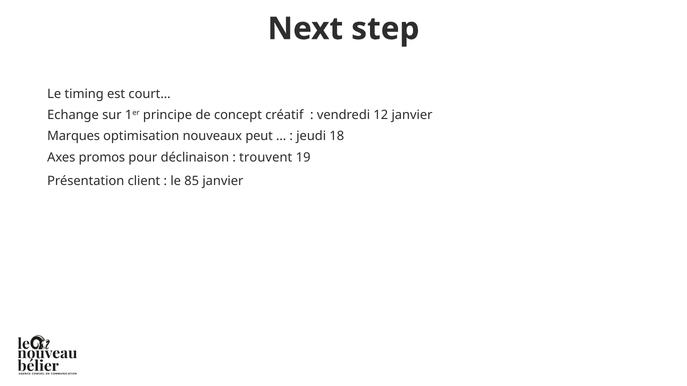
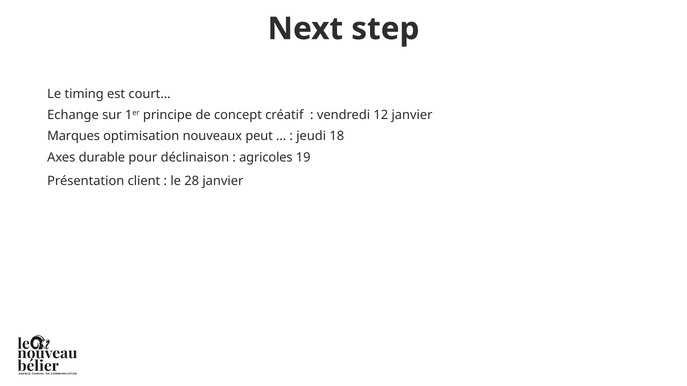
promos: promos -> durable (102, 157)
trouvent: trouvent -> agricoles (266, 157)
85: 85 -> 28 (192, 181)
